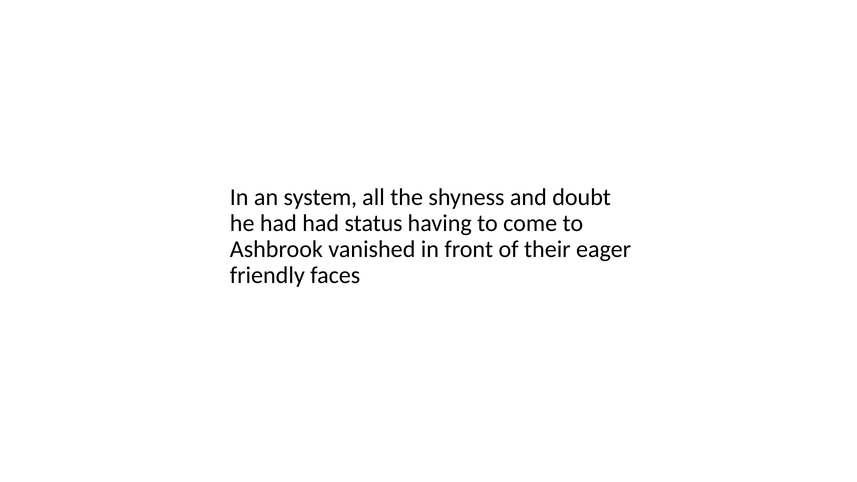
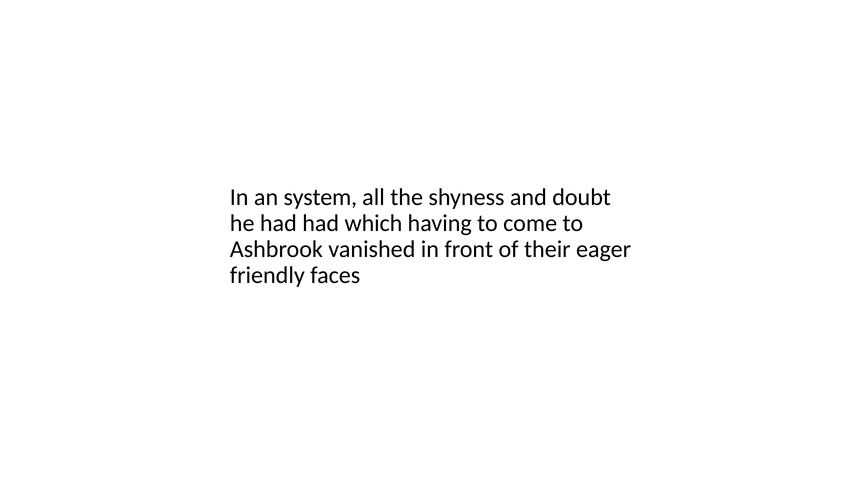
status: status -> which (373, 223)
